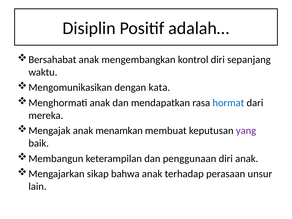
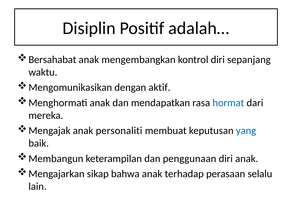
kata: kata -> aktif (159, 88)
menamkan: menamkan -> personaliti (119, 131)
yang colour: purple -> blue (246, 131)
unsur: unsur -> selalu (260, 174)
